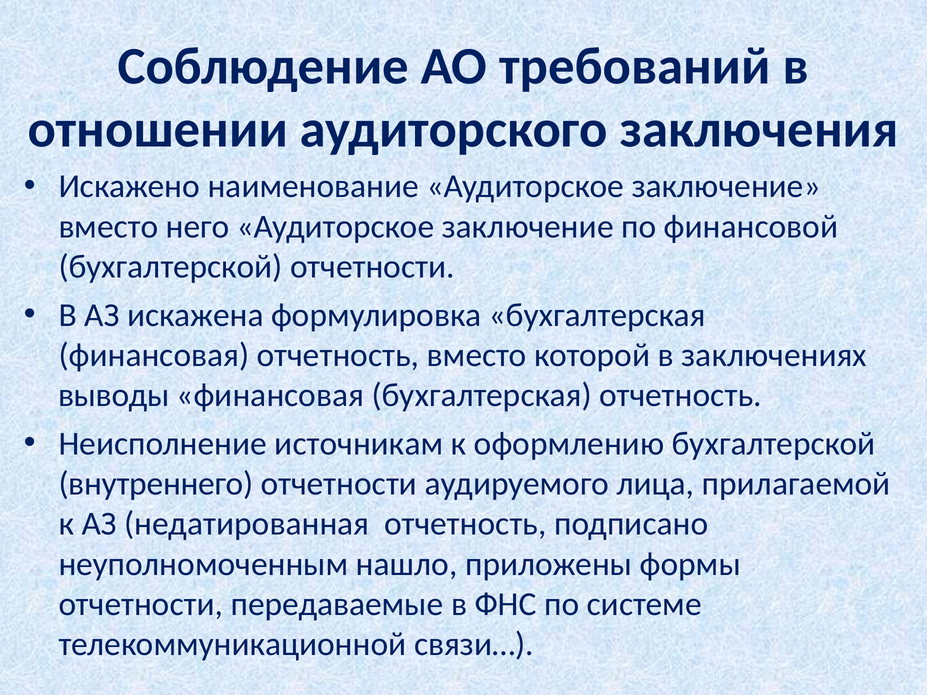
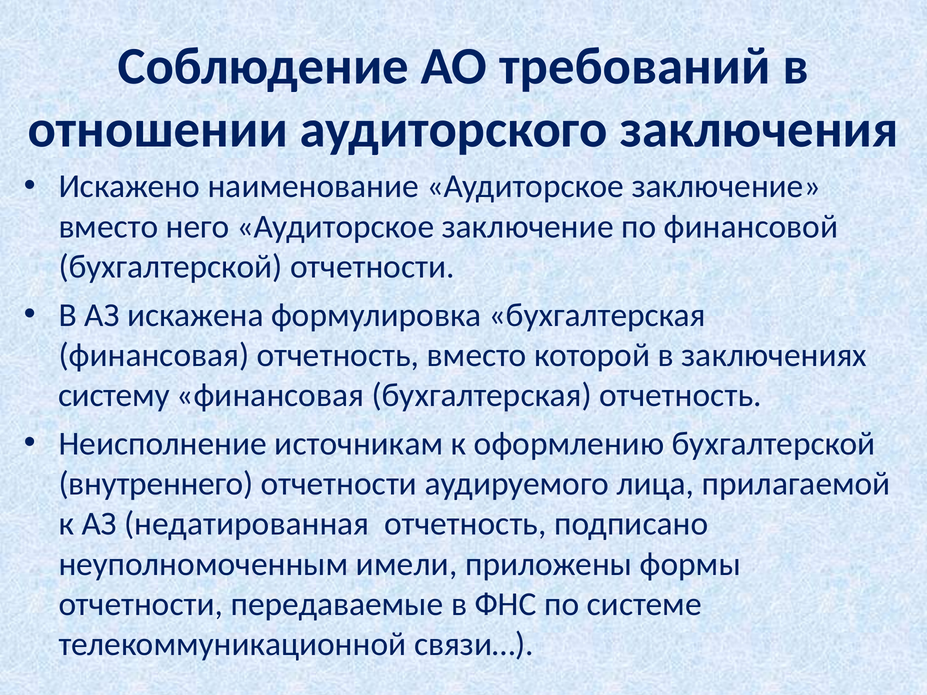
выводы: выводы -> систему (114, 395)
нашло: нашло -> имели (407, 564)
